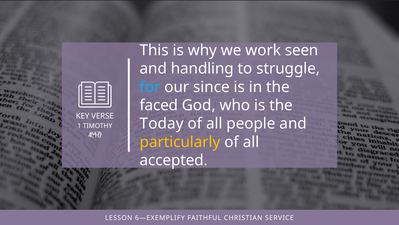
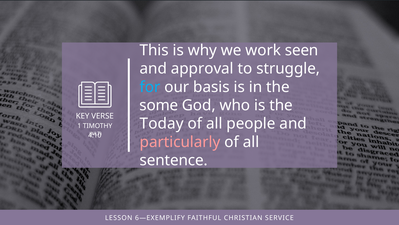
handling: handling -> approval (202, 68)
since: since -> basis (211, 87)
faced: faced -> some (159, 105)
particularly colour: yellow -> pink (180, 142)
accepted: accepted -> sentence (174, 160)
